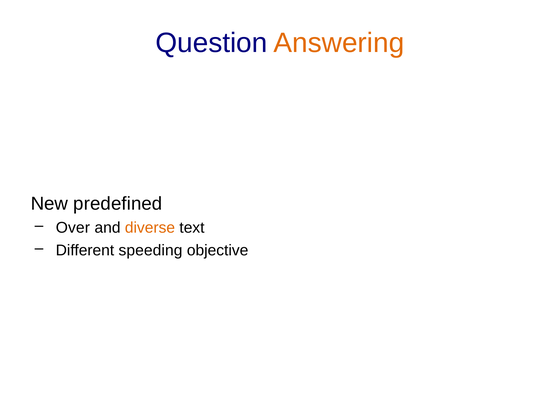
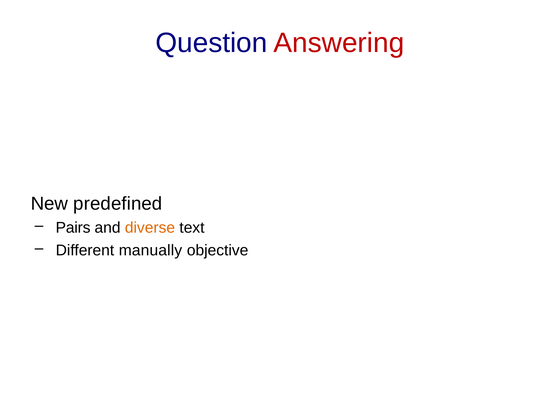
Answering colour: orange -> red (339, 43)
Over: Over -> Pairs (73, 228)
speeding: speeding -> manually (150, 250)
